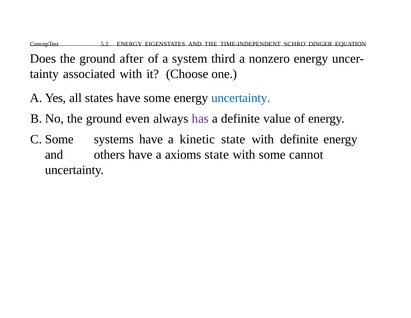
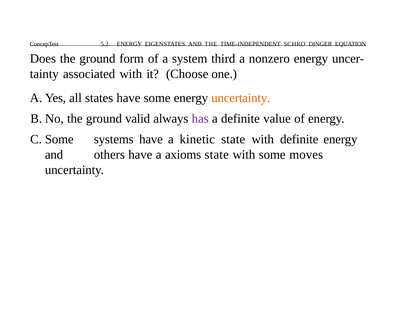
after: after -> form (132, 58)
uncertainty colour: blue -> orange (241, 98)
even: even -> valid (138, 119)
cannot: cannot -> moves (306, 155)
